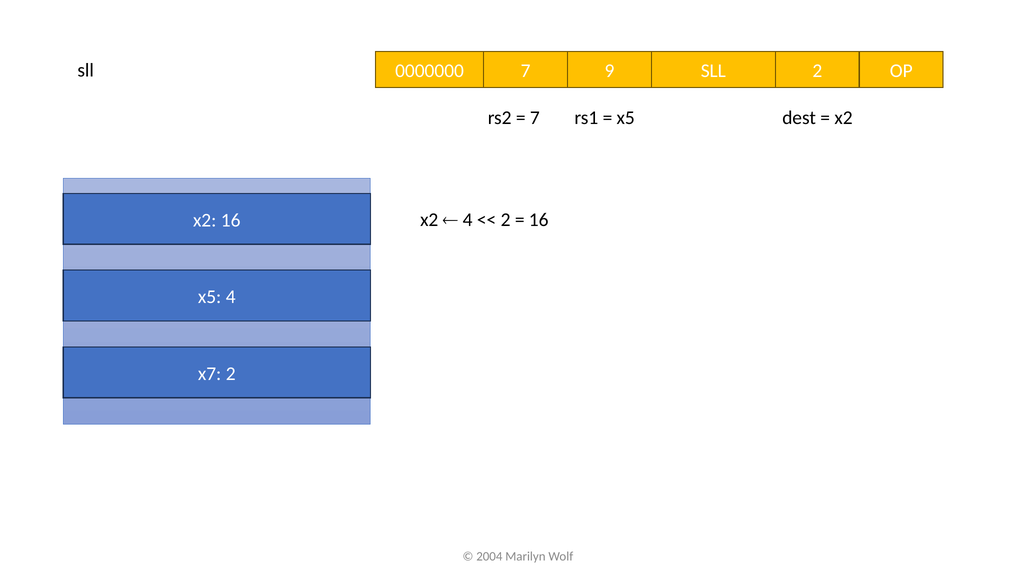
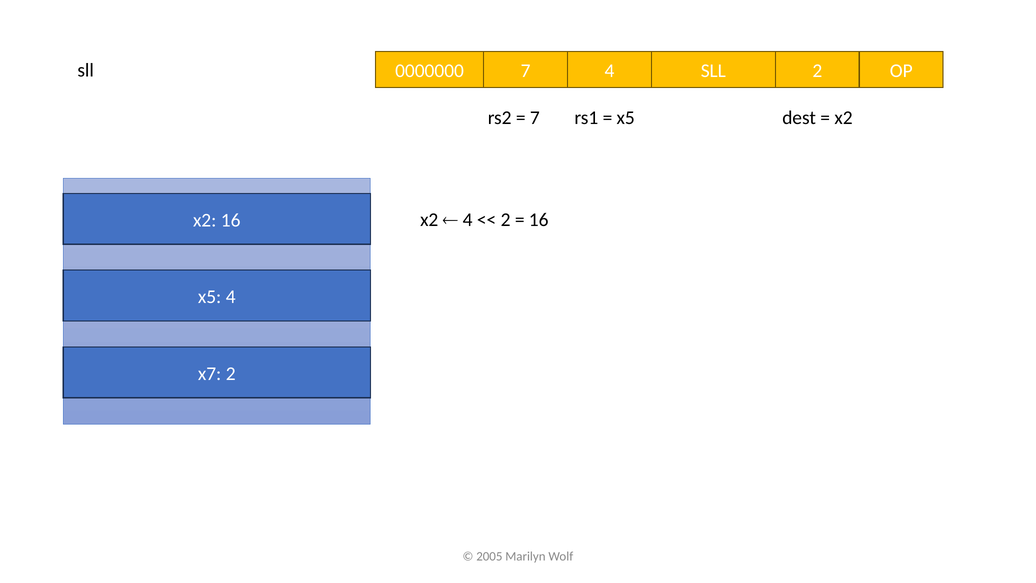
7 9: 9 -> 4 (609, 71)
2004: 2004 -> 2005 (489, 556)
